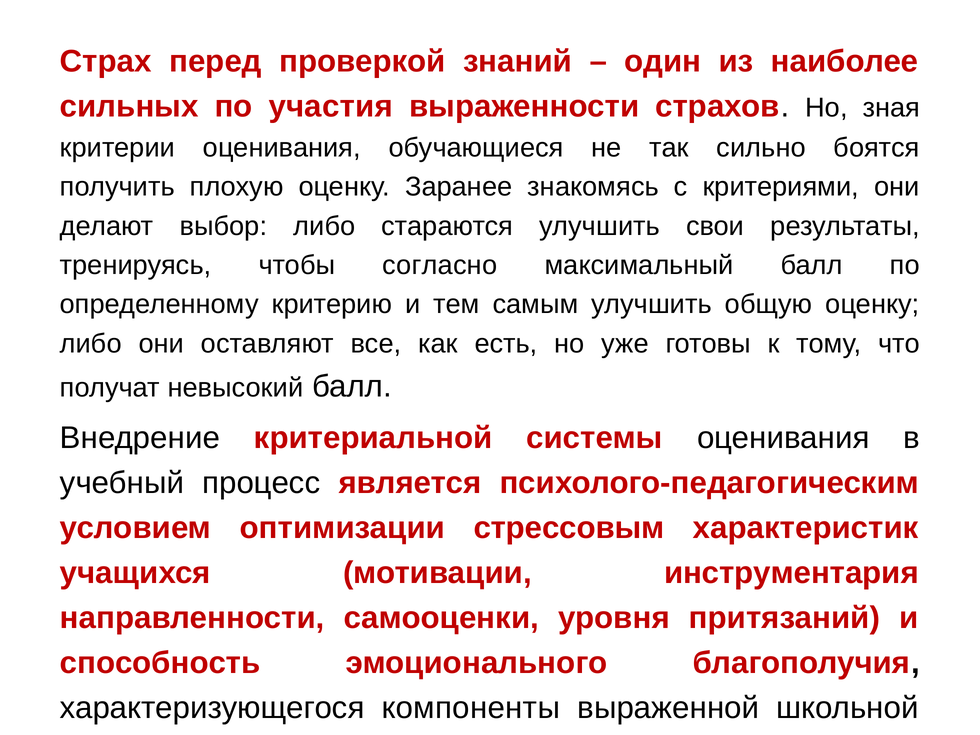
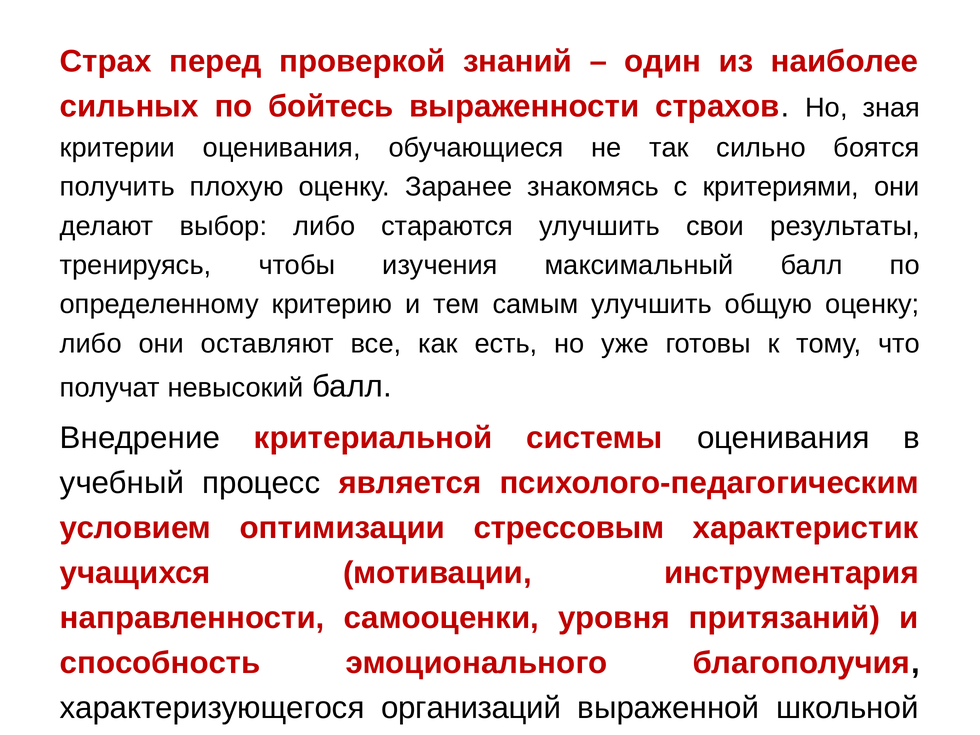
участия: участия -> бойтесь (331, 106)
согласно: согласно -> изучения (440, 265)
компоненты: компоненты -> организаций (471, 708)
